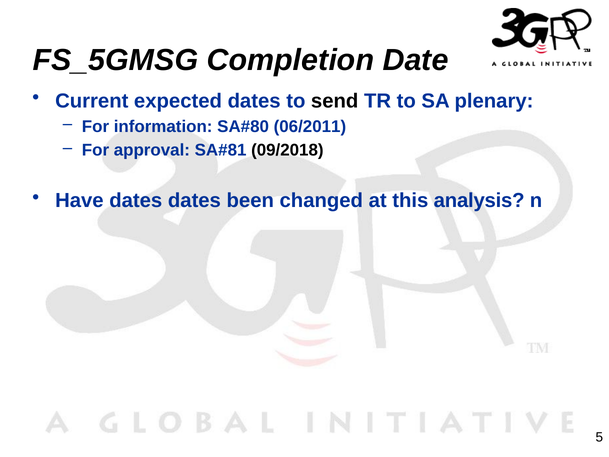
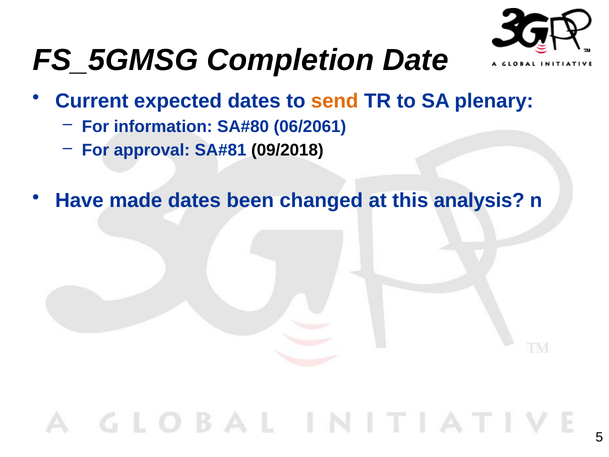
send colour: black -> orange (335, 101)
06/2011: 06/2011 -> 06/2061 (310, 127)
Have dates: dates -> made (136, 201)
